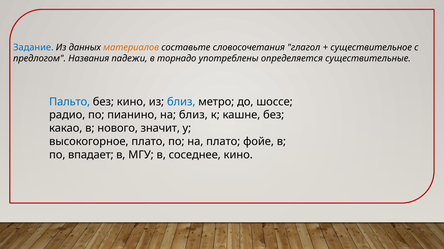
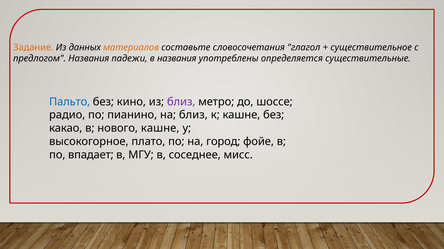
Задание colour: blue -> orange (33, 48)
в торнадо: торнадо -> названия (177, 59)
близ colour: blue -> purple (181, 102)
нового значит: значит -> кашне (160, 129)
на плато: плато -> город (223, 142)
соседнее кино: кино -> мисс (238, 155)
